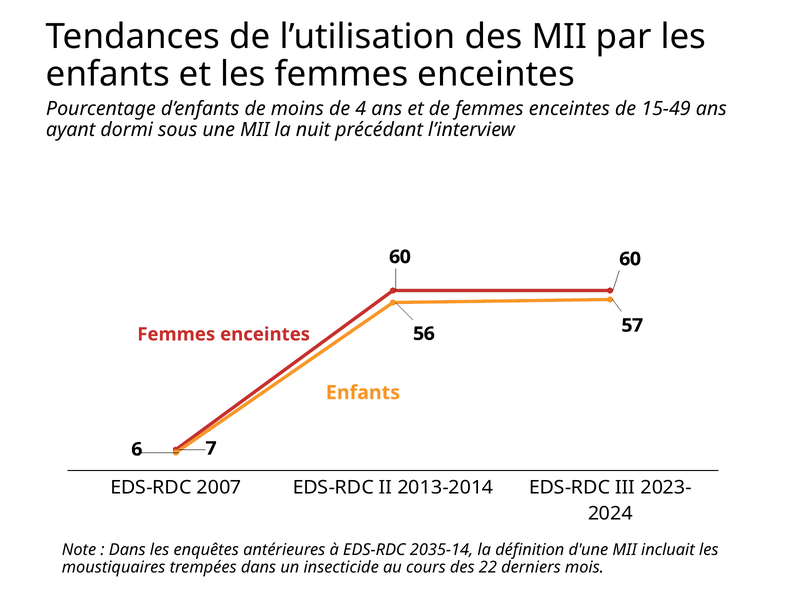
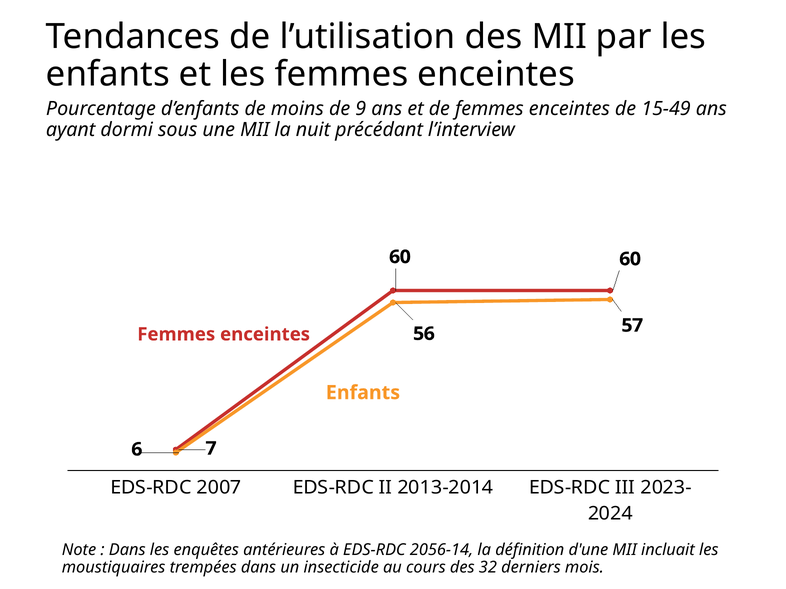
4: 4 -> 9 (361, 109)
2035-14: 2035-14 -> 2056-14 (442, 550)
22: 22 -> 32 (488, 568)
